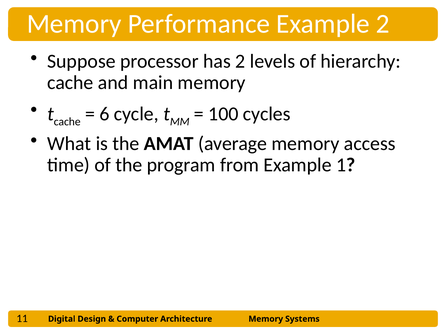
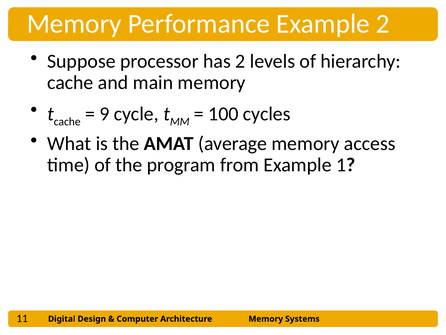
6: 6 -> 9 (104, 114)
